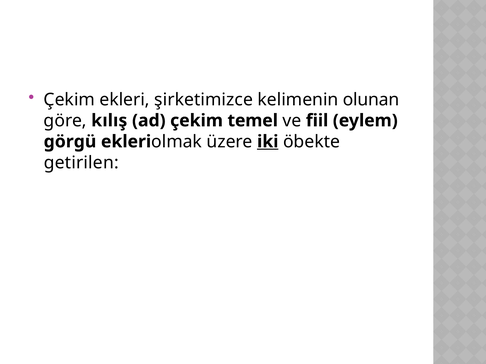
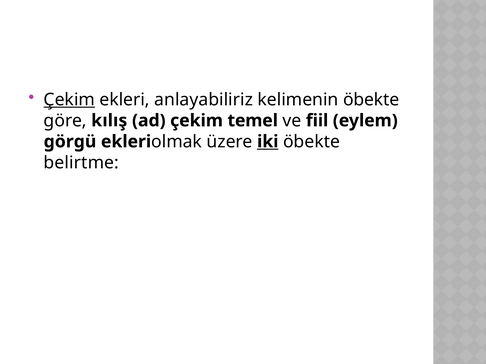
Çekim underline: none -> present (69, 100)
şirketimizce: şirketimizce -> anlayabiliriz (204, 100)
kelimenin olunan: olunan -> öbekte (371, 100)
getirilen: getirilen -> belirtme (81, 163)
